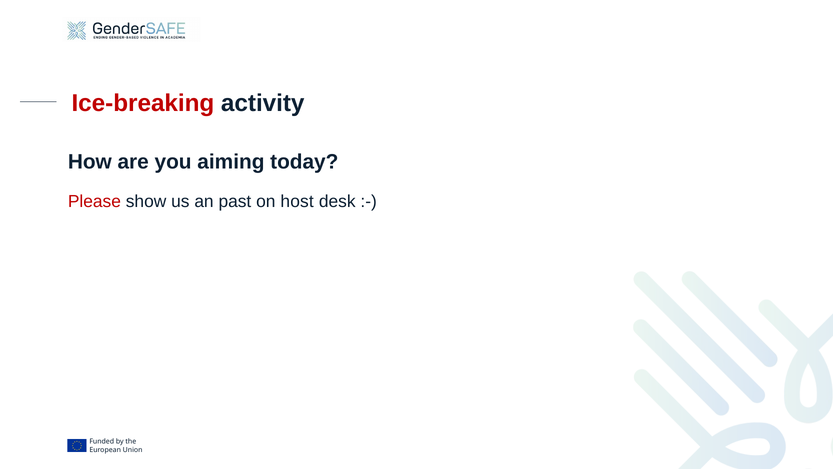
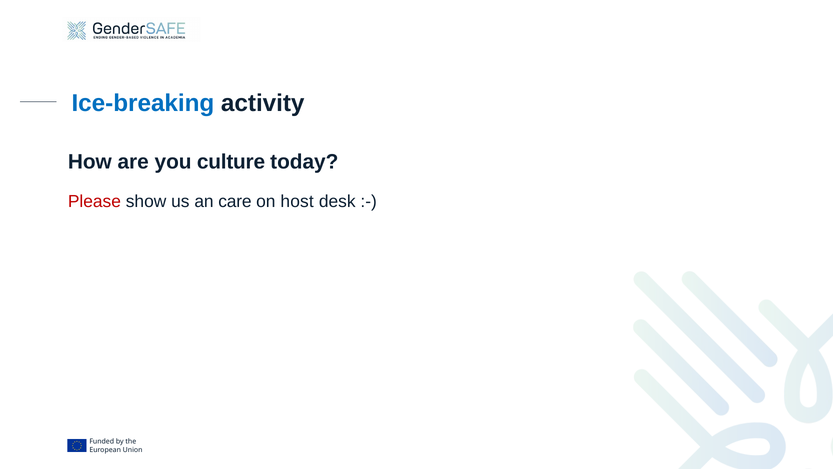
Ice-breaking colour: red -> blue (143, 103)
aiming: aiming -> culture (231, 162)
past: past -> care (235, 201)
